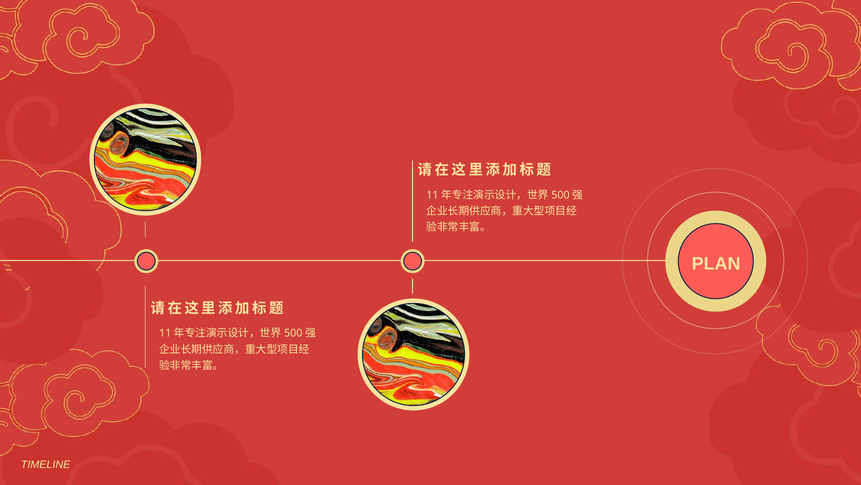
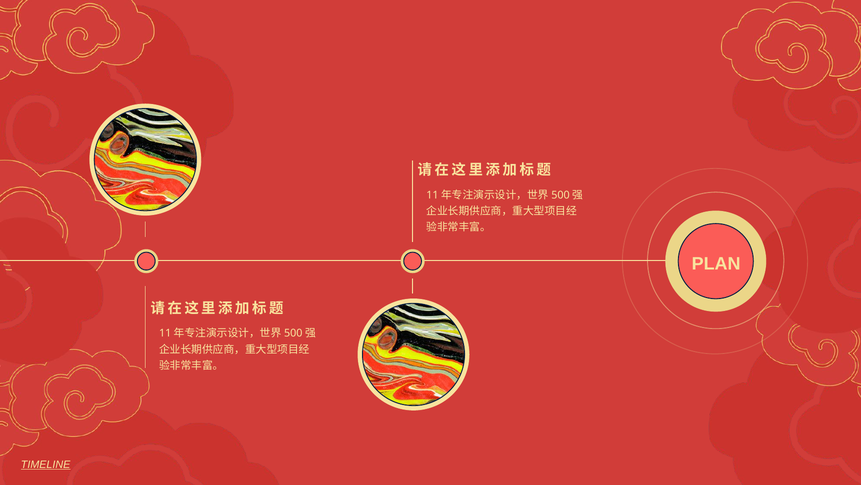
TIMELINE underline: none -> present (46, 464)
